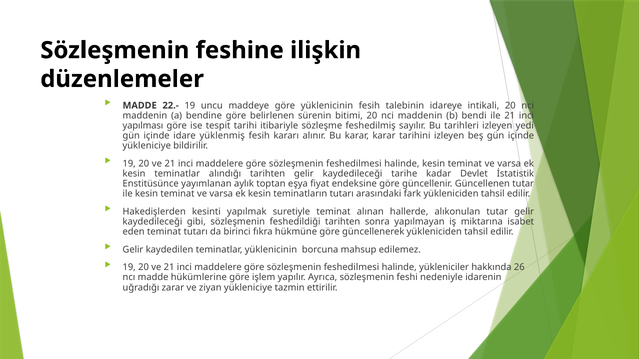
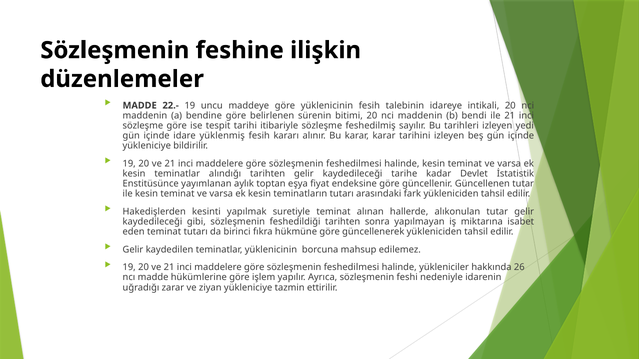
yapılması: yapılması -> sözleşme (143, 126)
